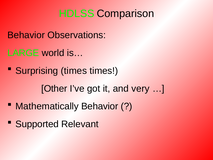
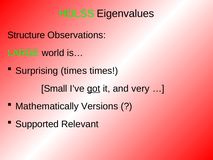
Comparison: Comparison -> Eigenvalues (125, 14)
Behavior: Behavior -> Structure (26, 35)
Other: Other -> Small (54, 88)
got underline: none -> present (94, 88)
Mathematically Behavior: Behavior -> Versions (100, 106)
